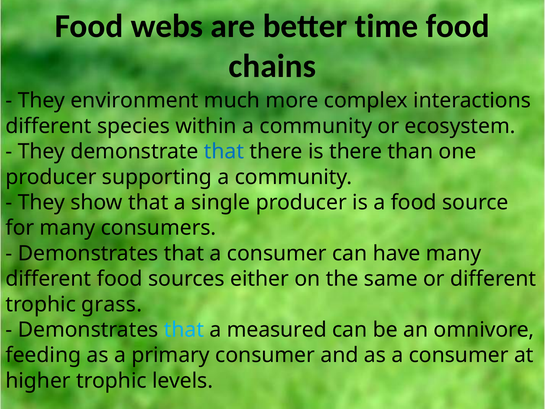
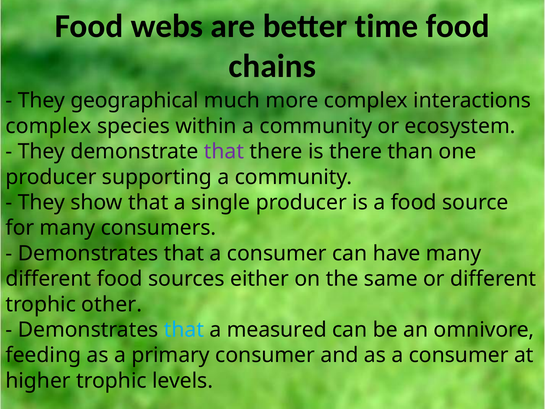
environment: environment -> geographical (135, 101)
different: different -> complex (48, 126)
that colour: blue -> purple (224, 151)
grass: grass -> other (112, 304)
